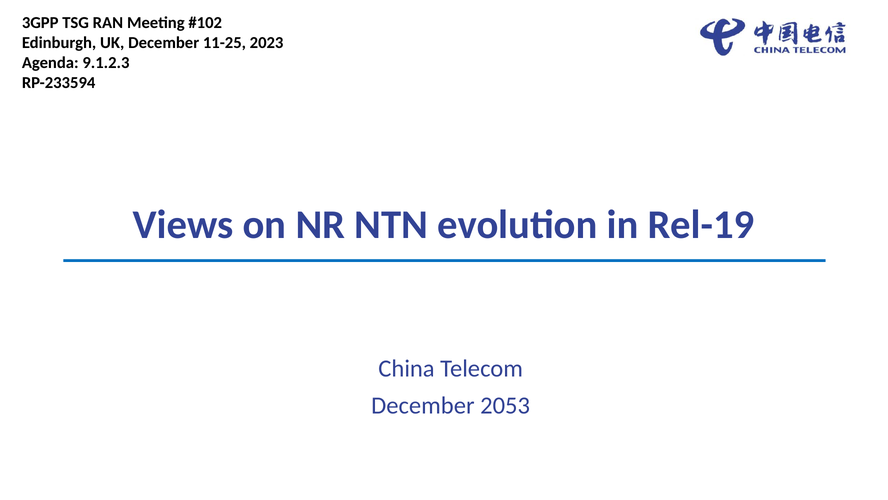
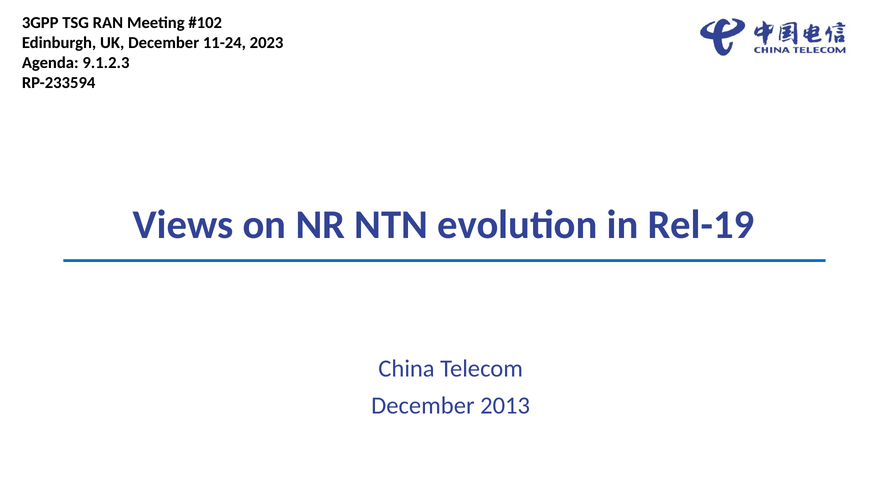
11-25: 11-25 -> 11-24 (224, 43)
2053: 2053 -> 2013 (505, 405)
